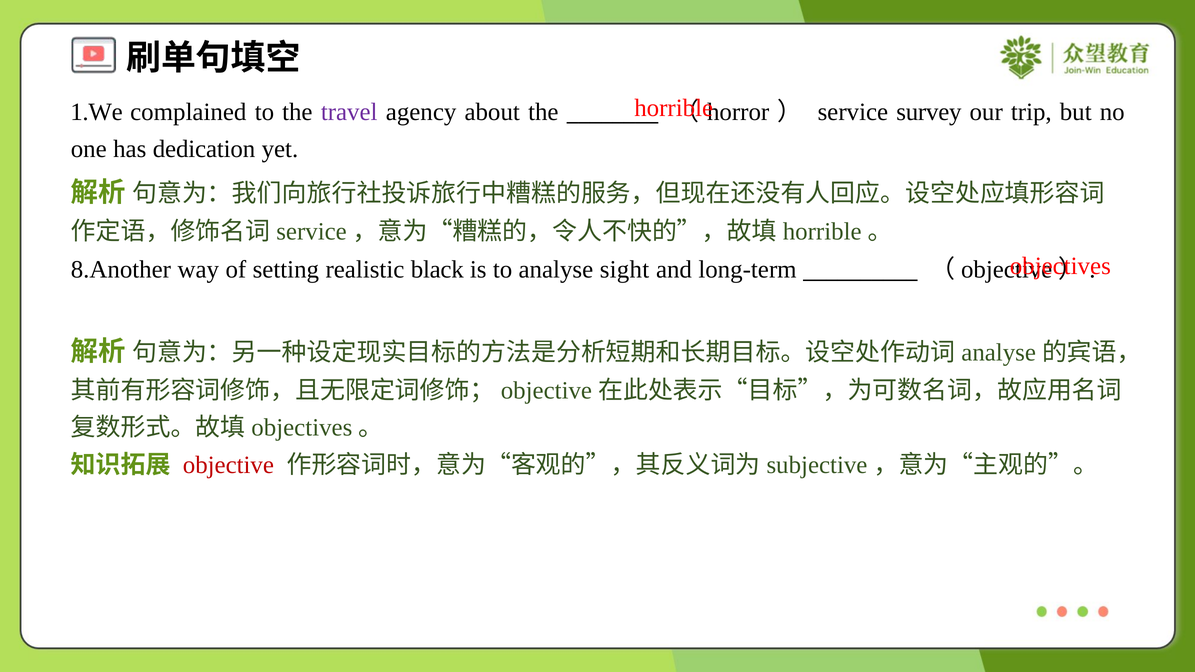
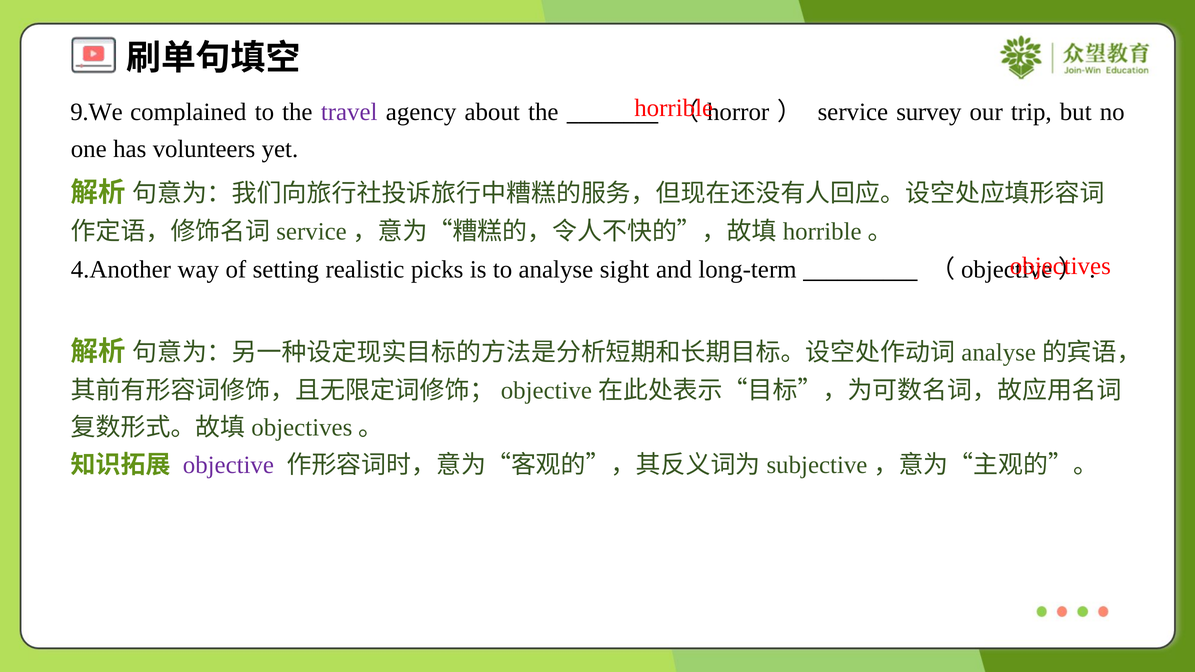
1.We: 1.We -> 9.We (97, 112)
dedication: dedication -> volunteers (204, 149)
8.Another: 8.Another -> 4.Another (121, 270)
black: black -> picks (437, 270)
objective colour: red -> purple (228, 465)
